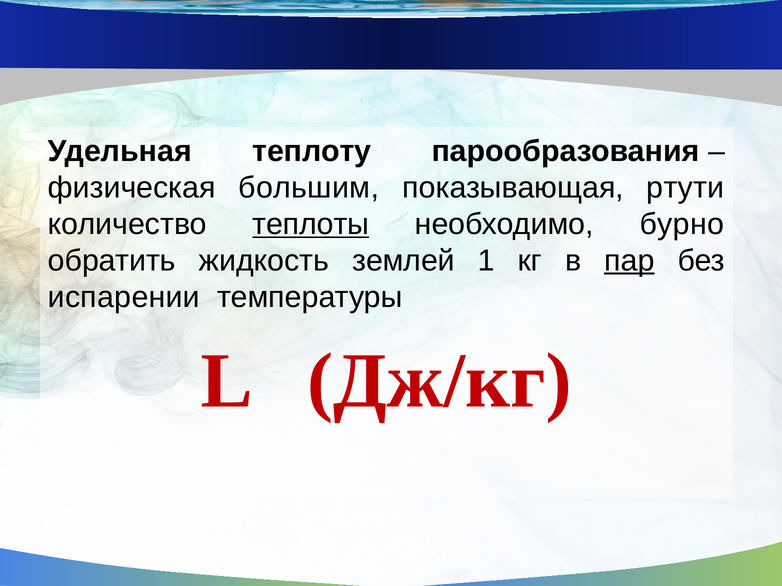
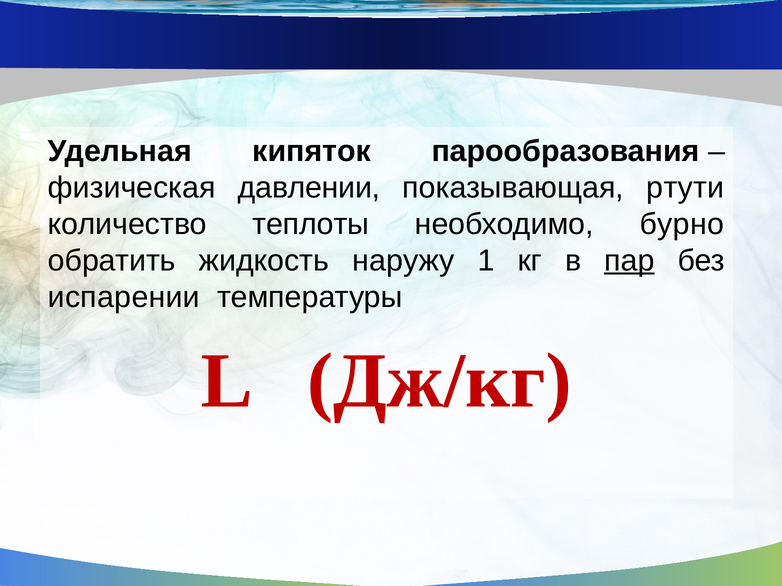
теплоту: теплоту -> кипяток (312, 151)
большим: большим -> давлении (309, 188)
теплоты underline: present -> none (311, 224)
землей: землей -> наружу (403, 261)
